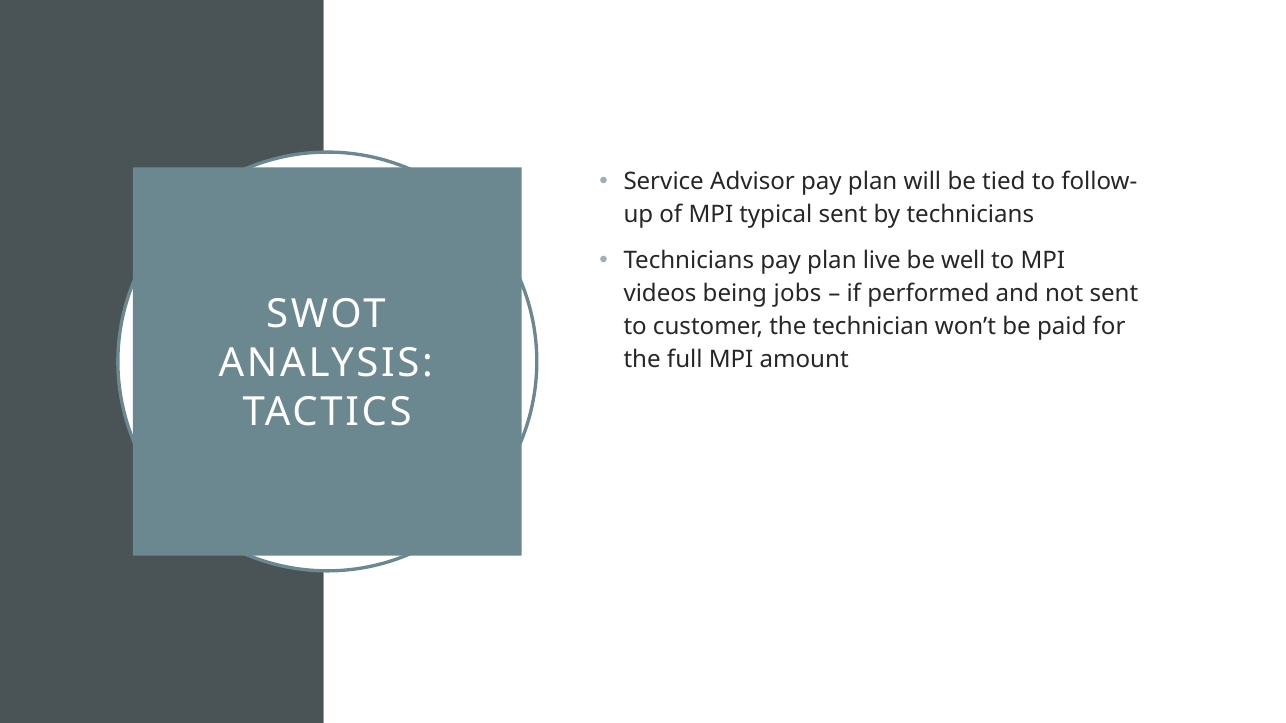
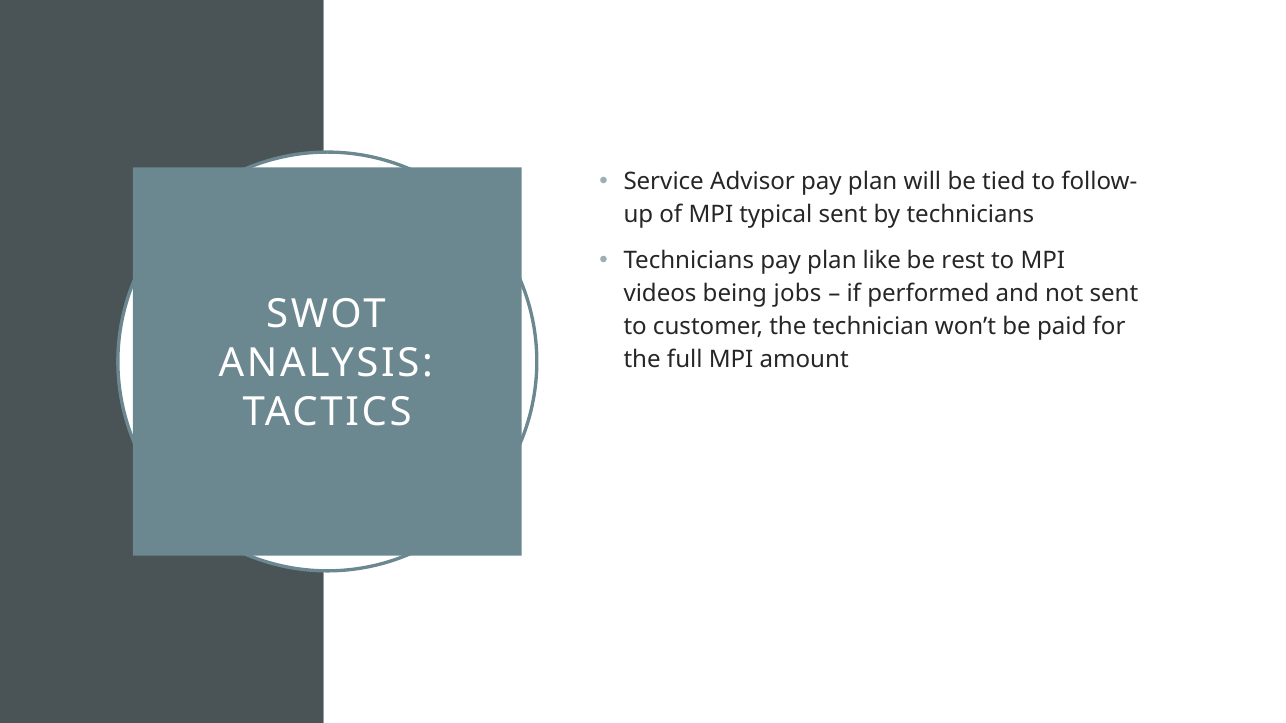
live: live -> like (882, 261)
well: well -> rest (963, 261)
